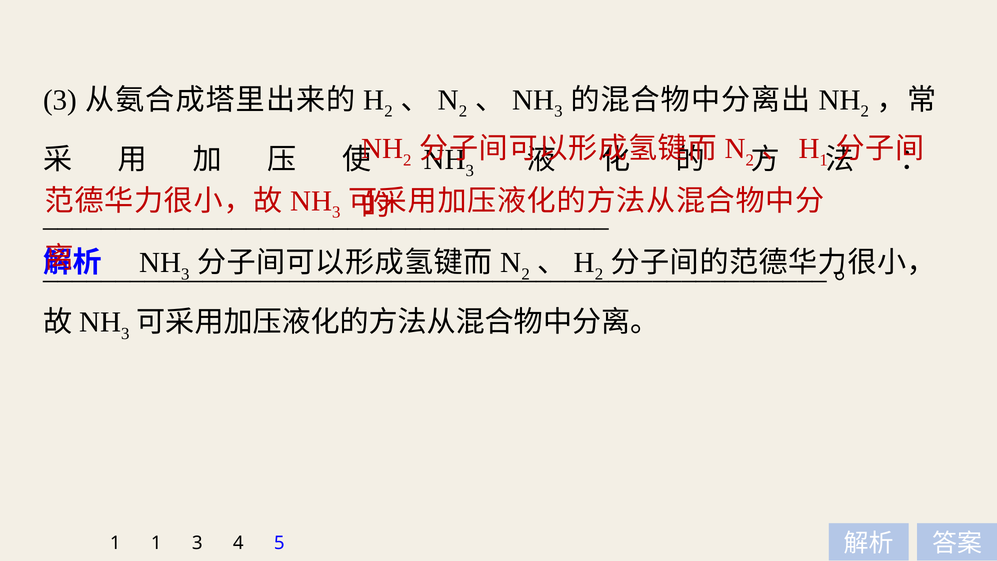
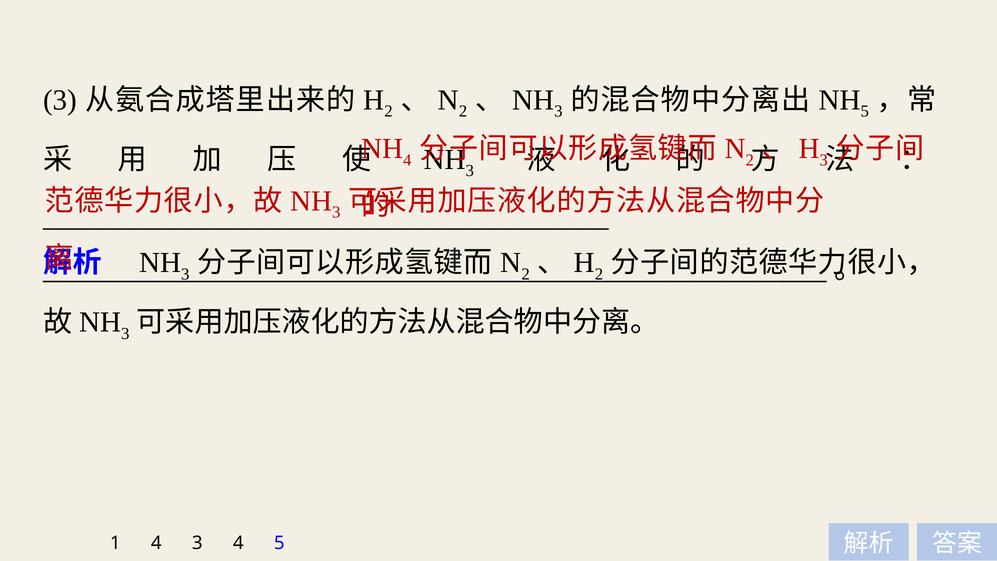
2: 2 -> 5 (865, 111)
2: 2 -> 4 (407, 160)
1: 1 -> 3 (824, 160)
1 1: 1 -> 4 (156, 543)
